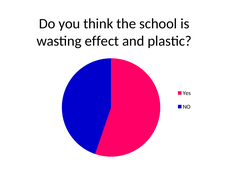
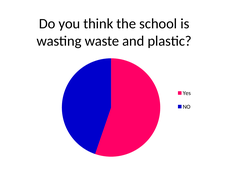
effect: effect -> waste (102, 41)
